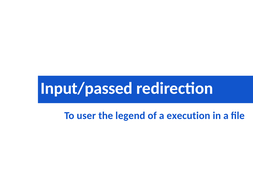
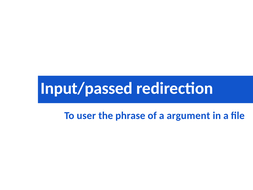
legend: legend -> phrase (130, 115)
execution: execution -> argument (188, 115)
